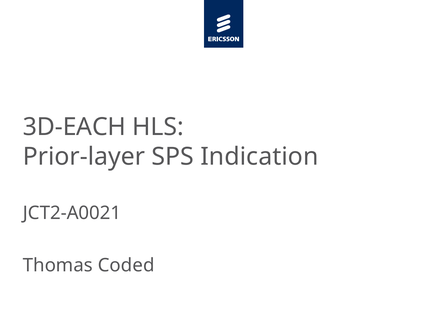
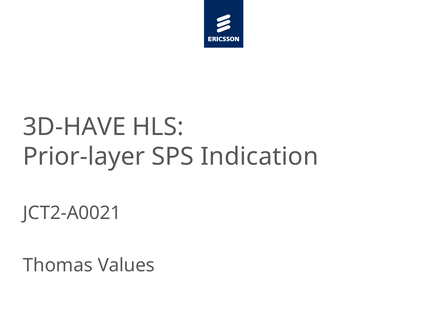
3D-EACH: 3D-EACH -> 3D-HAVE (74, 127)
Coded: Coded -> Values (126, 265)
